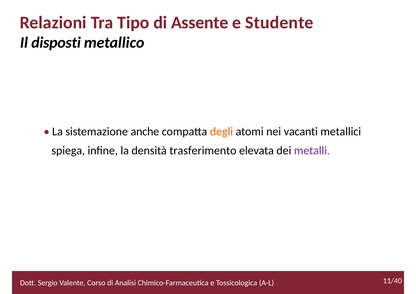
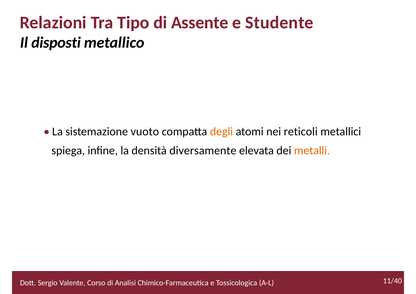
anche: anche -> vuoto (145, 132)
vacanti: vacanti -> reticoli (301, 132)
trasferimento: trasferimento -> diversamente (203, 151)
metalli colour: purple -> orange (312, 151)
